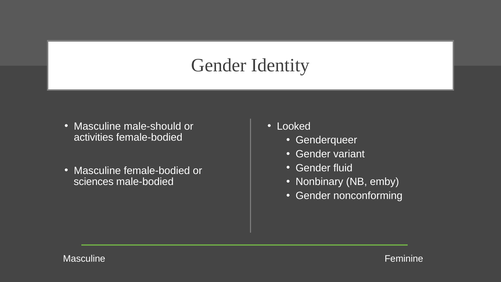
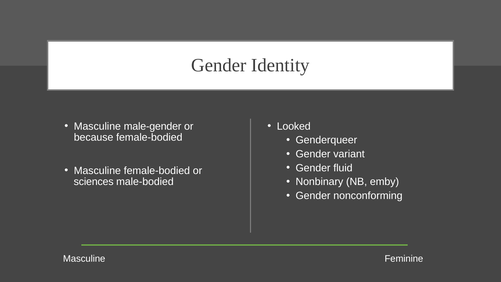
male-should: male-should -> male-gender (153, 126)
activities: activities -> because (94, 137)
